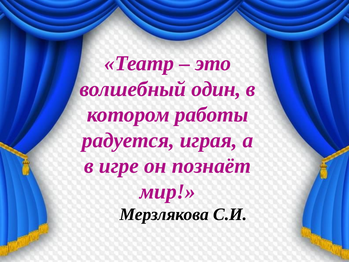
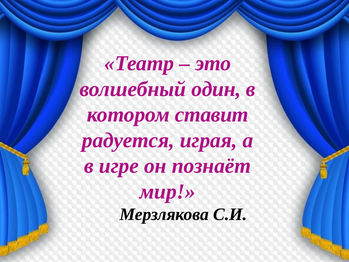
работы: работы -> ставит (212, 115)
